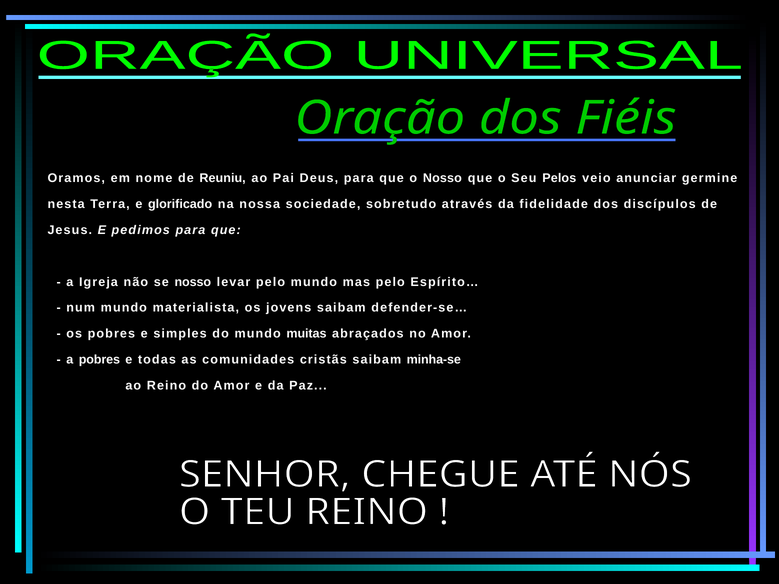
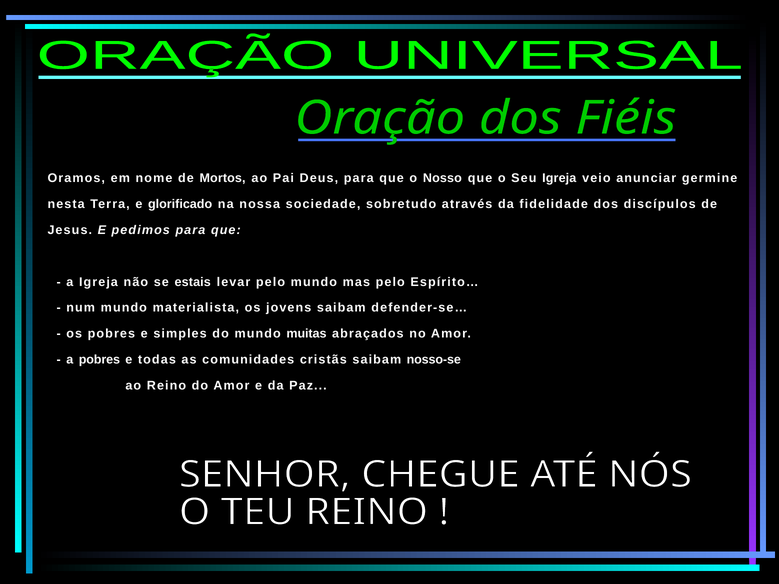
Reuniu: Reuniu -> Mortos (223, 178)
Seu Pelos: Pelos -> Igreja (559, 178)
se nosso: nosso -> estais (193, 282)
minha-se: minha-se -> nosso-se (434, 360)
